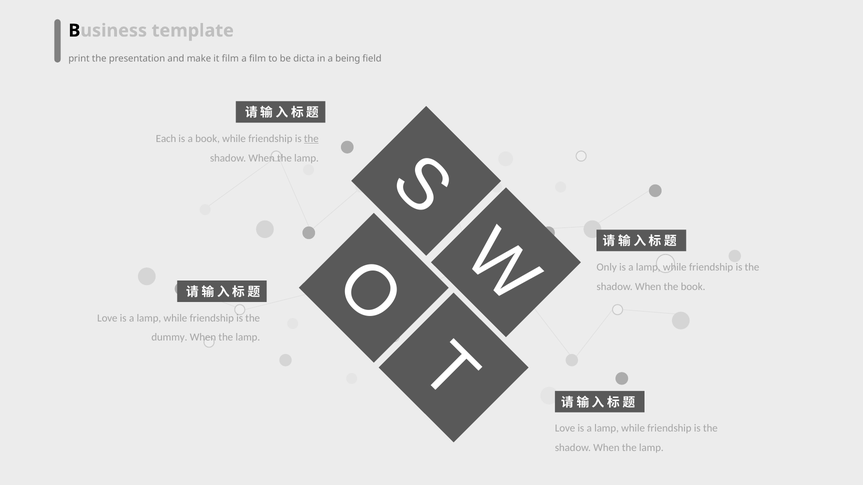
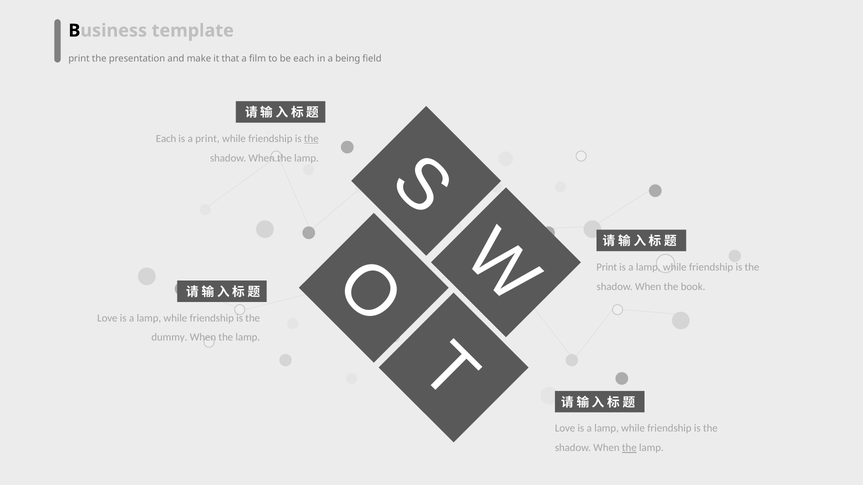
it film: film -> that (230, 59)
be dicta: dicta -> each (304, 59)
a book: book -> print (207, 139)
Only: Only -> Print (607, 267)
the underline: none -> present (629, 448)
